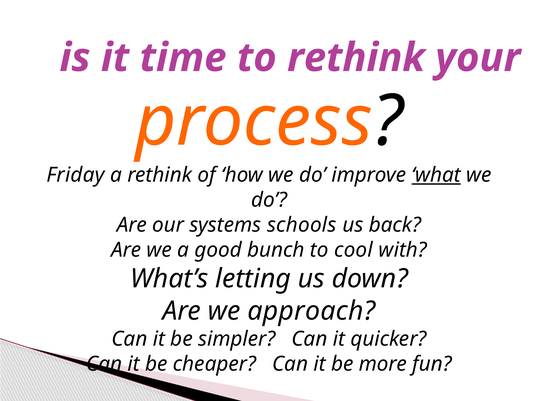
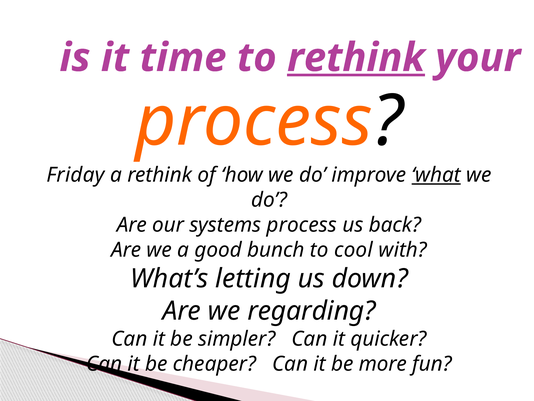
rethink underline: none -> present (356, 58)
systems schools: schools -> process (302, 225)
approach: approach -> regarding (312, 310)
